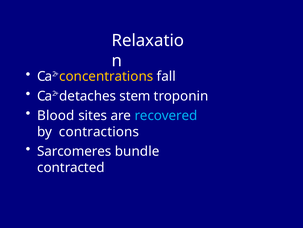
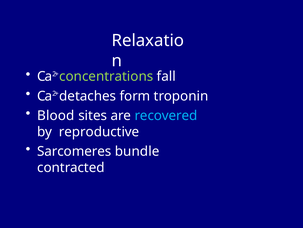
concentrations colour: yellow -> light green (106, 76)
stem: stem -> form (135, 96)
contractions: contractions -> reproductive (99, 131)
